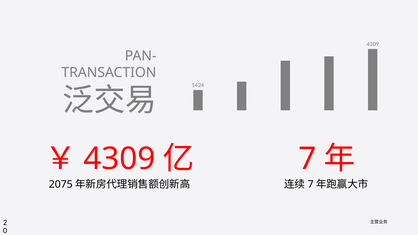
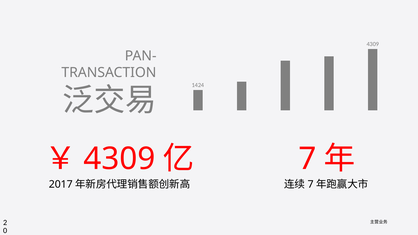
2075: 2075 -> 2017 (61, 184)
